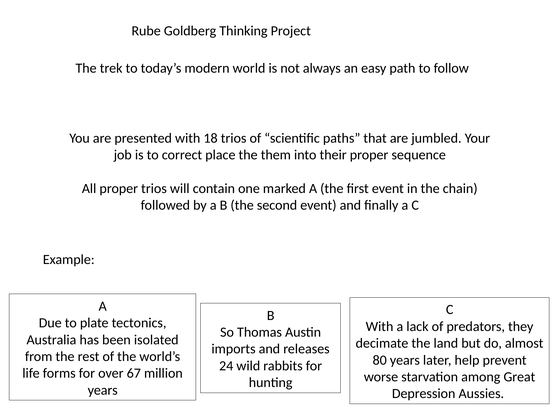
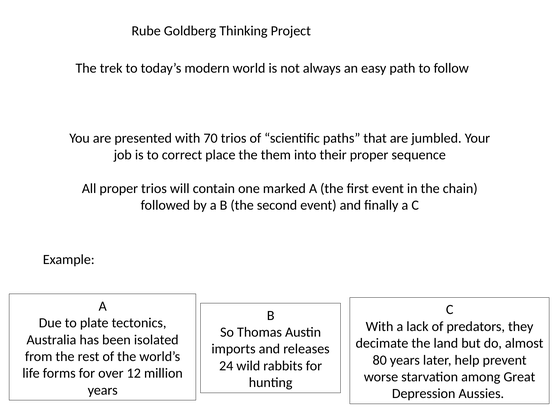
18: 18 -> 70 (211, 138)
67: 67 -> 12 (134, 373)
